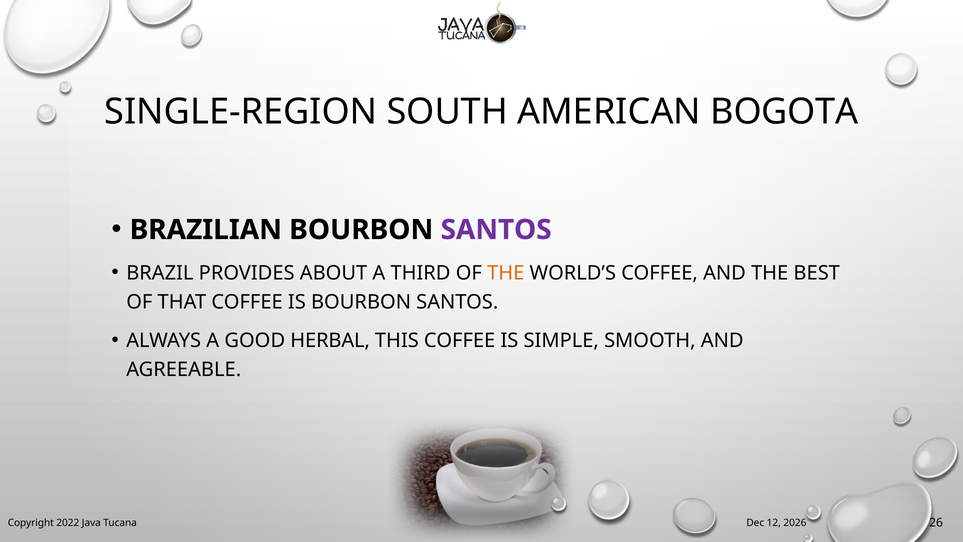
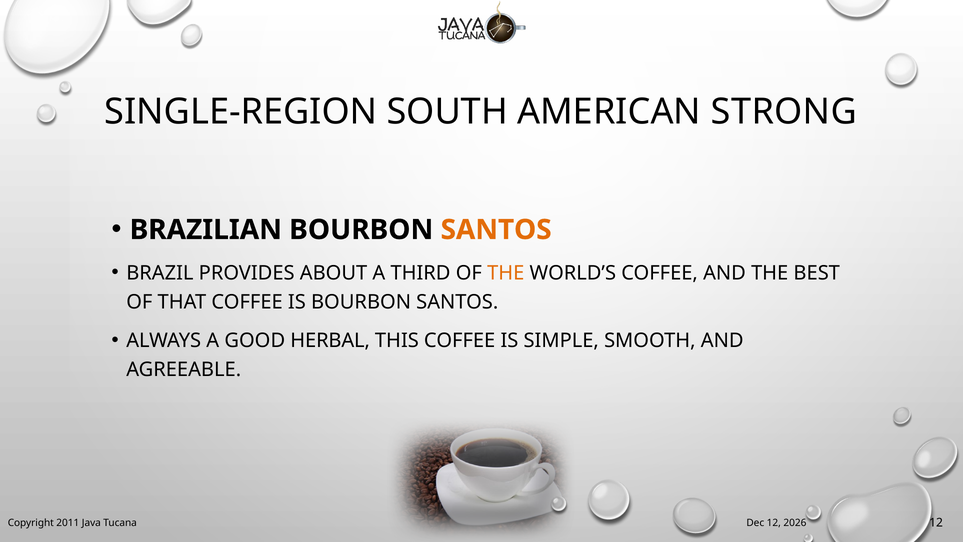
BOGOTA: BOGOTA -> STRONG (784, 112)
SANTOS colour: purple -> orange (496, 230)
2022: 2022 -> 2011 (68, 522)
Tucana 26: 26 -> 12 (936, 522)
